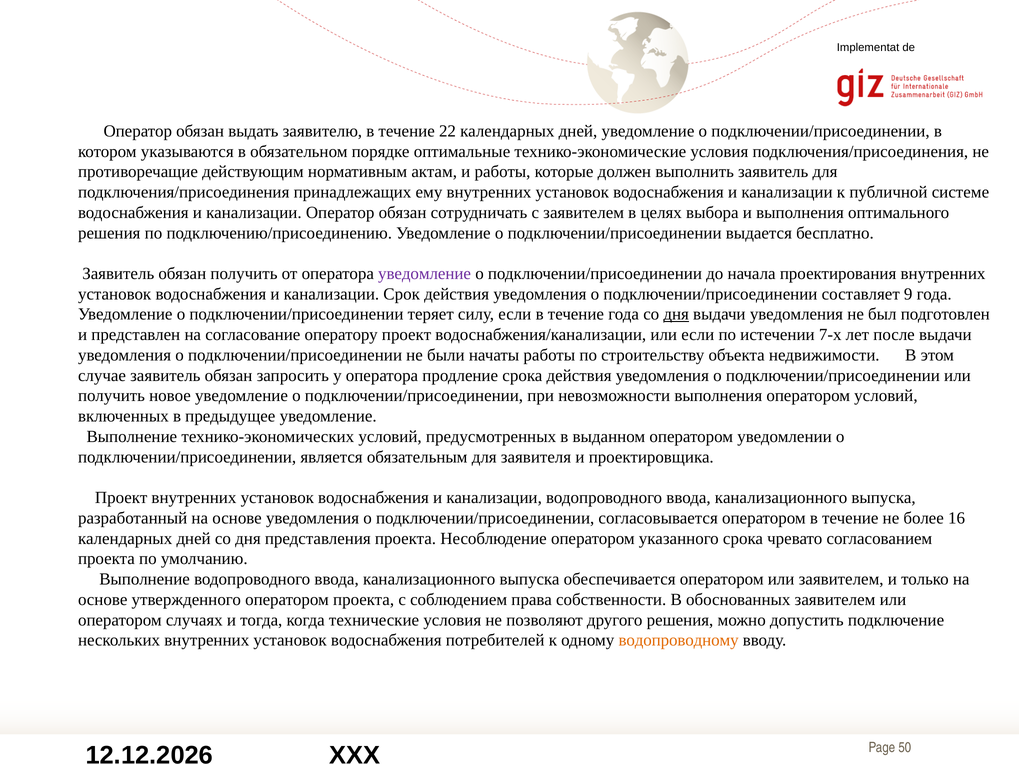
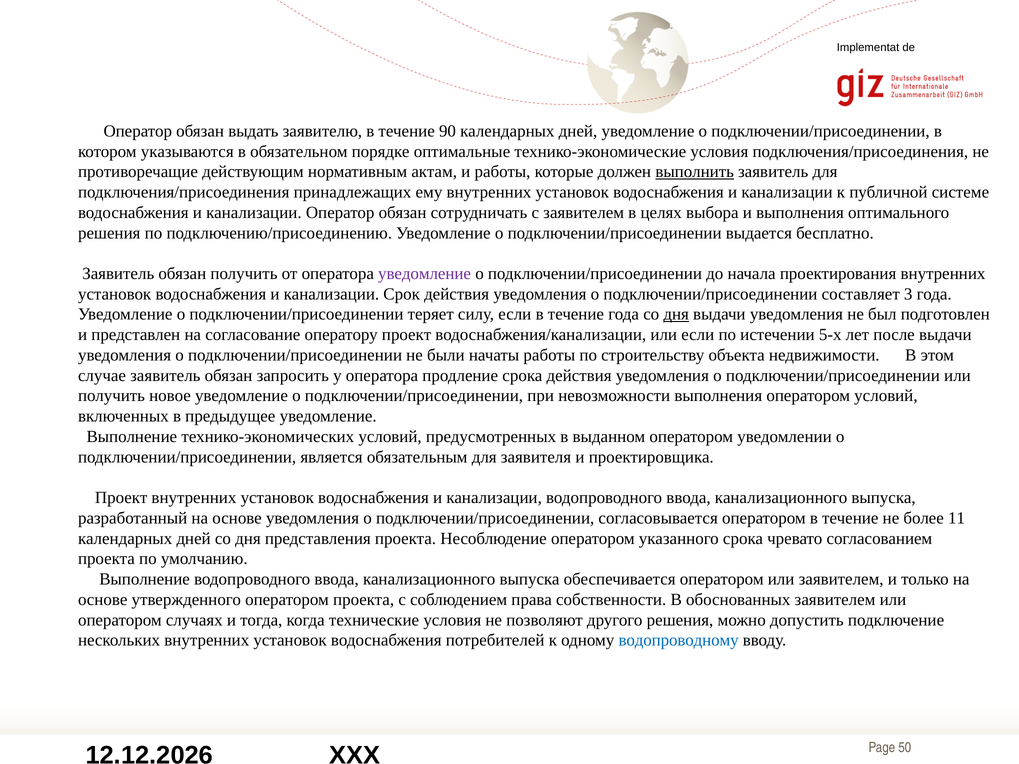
22: 22 -> 90 (448, 131)
выполнить underline: none -> present (695, 172)
9: 9 -> 3 (908, 294)
7-х: 7-х -> 5-х (830, 335)
16: 16 -> 11 (957, 518)
водопроводному colour: orange -> blue (679, 641)
